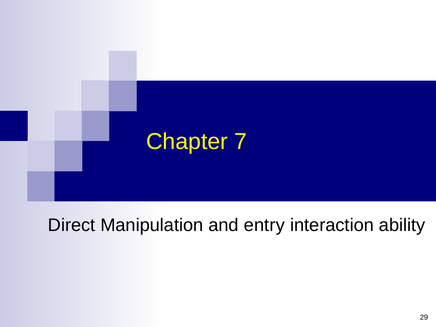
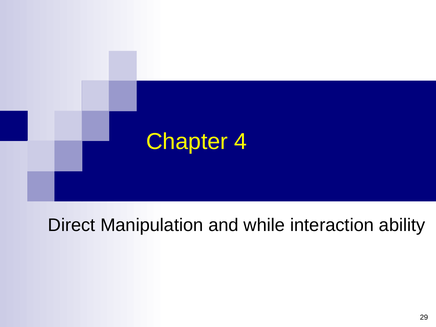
7: 7 -> 4 (241, 141)
entry: entry -> while (264, 225)
